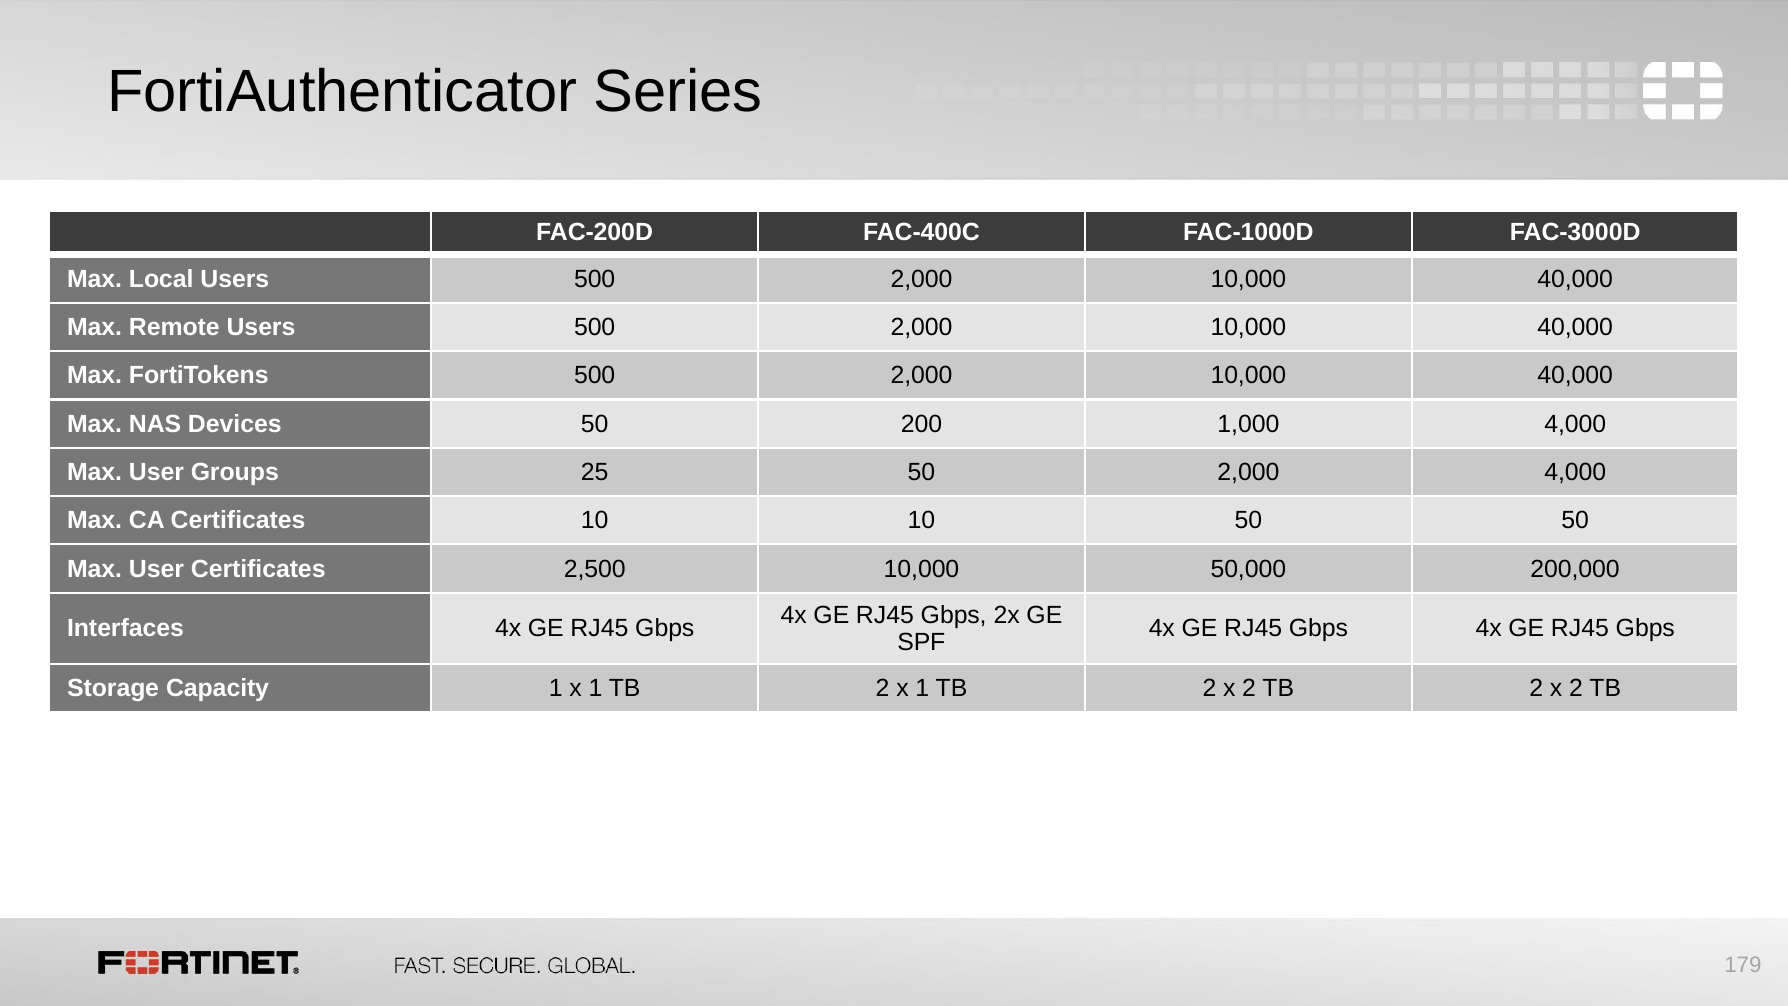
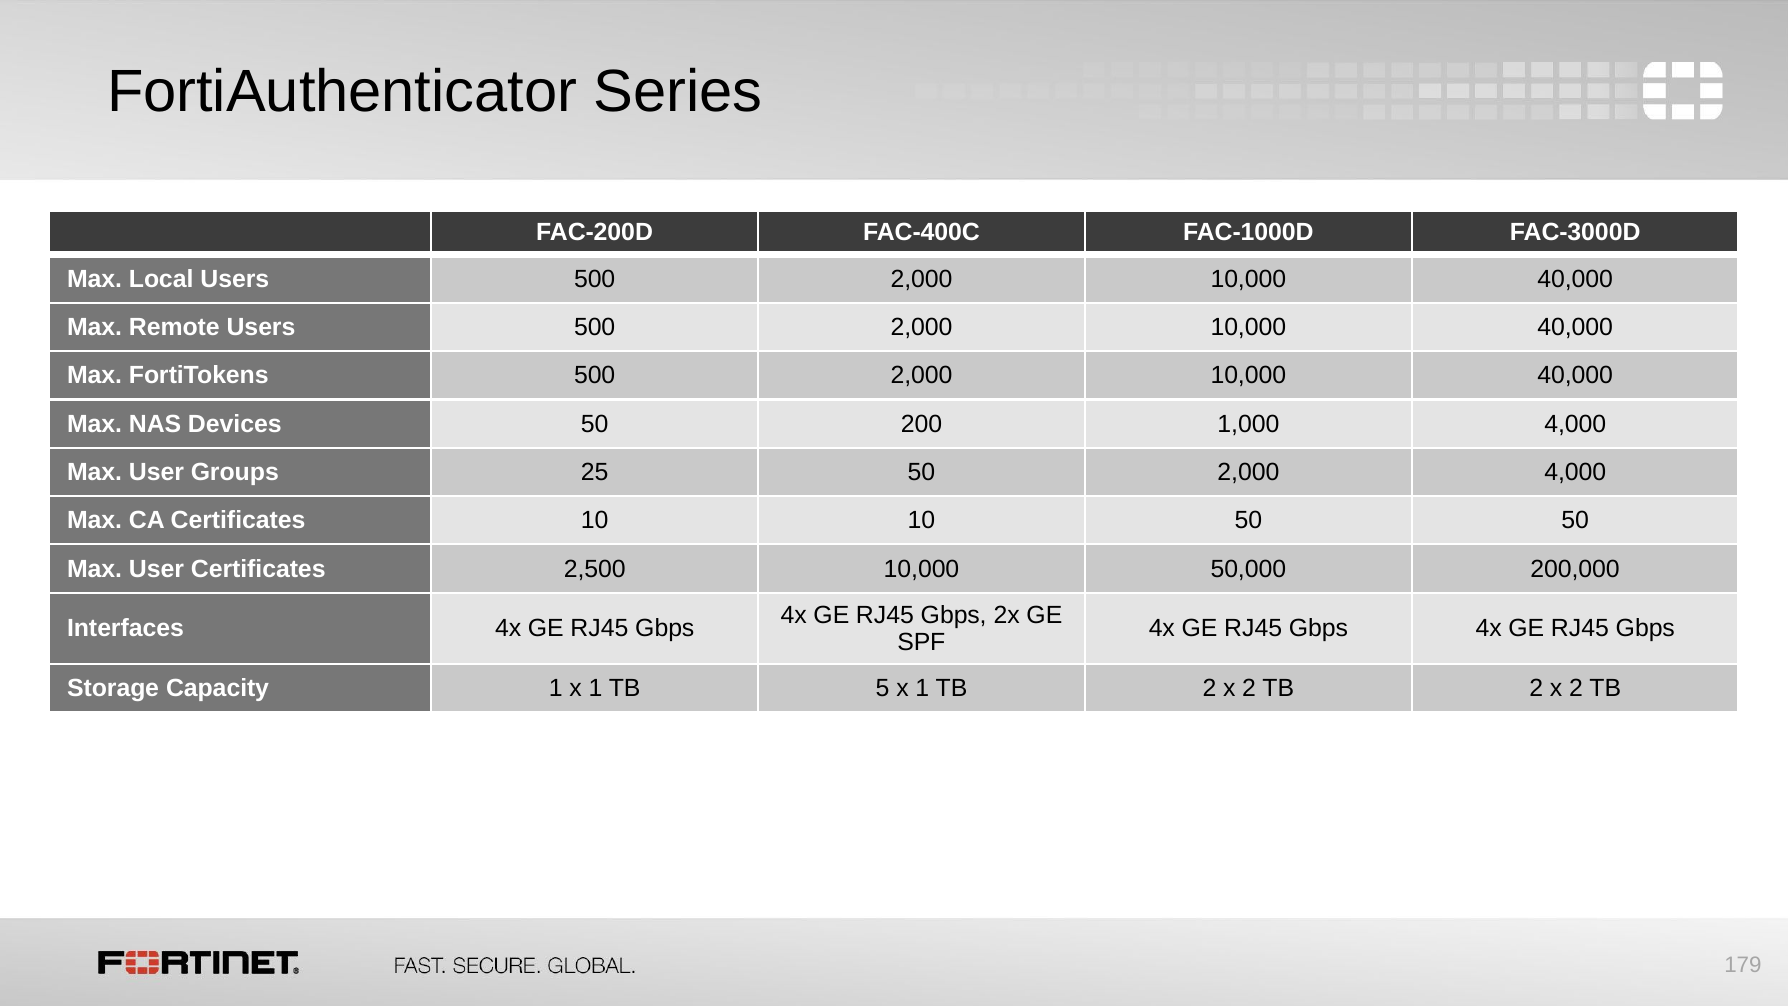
2: 2 -> 5 (883, 689)
